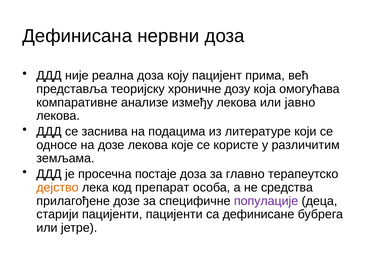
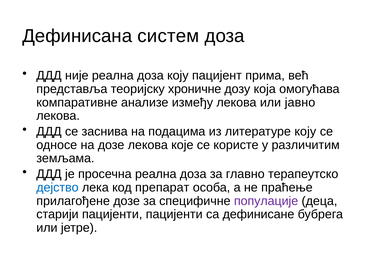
нервни: нервни -> систем (168, 36)
литературе који: који -> коју (305, 131)
просечна постаје: постаје -> реална (156, 174)
дејство colour: orange -> blue (57, 187)
средства: средства -> праћење (287, 187)
